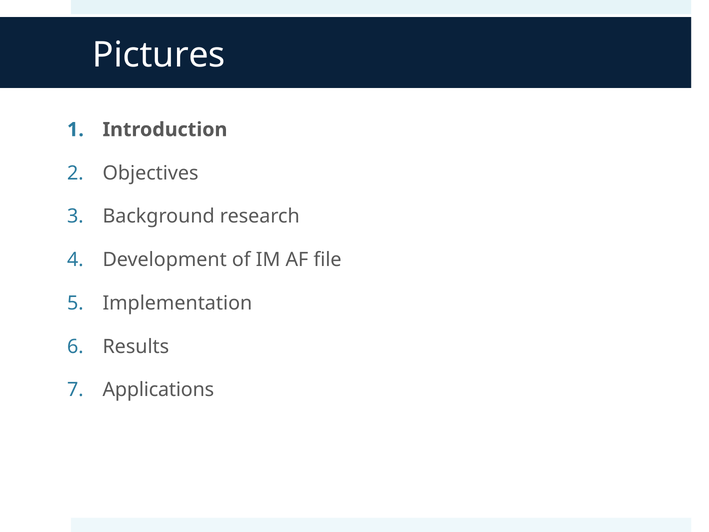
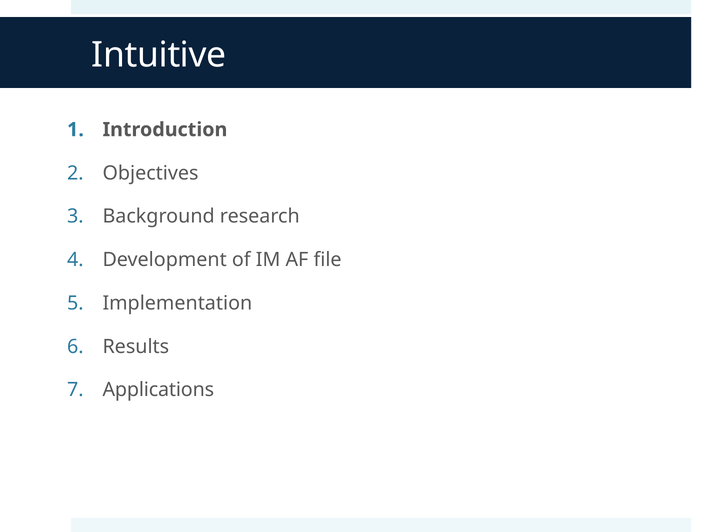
Pictures: Pictures -> Intuitive (159, 55)
